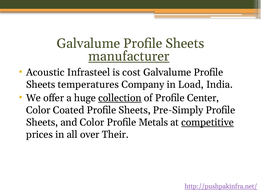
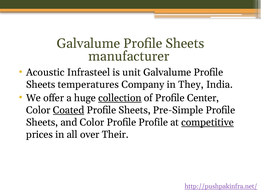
manufacturer underline: present -> none (129, 56)
cost: cost -> unit (132, 72)
Load: Load -> They (191, 84)
Coated underline: none -> present (69, 110)
Pre-Simply: Pre-Simply -> Pre-Simple (178, 110)
Profile Metals: Metals -> Profile (153, 122)
